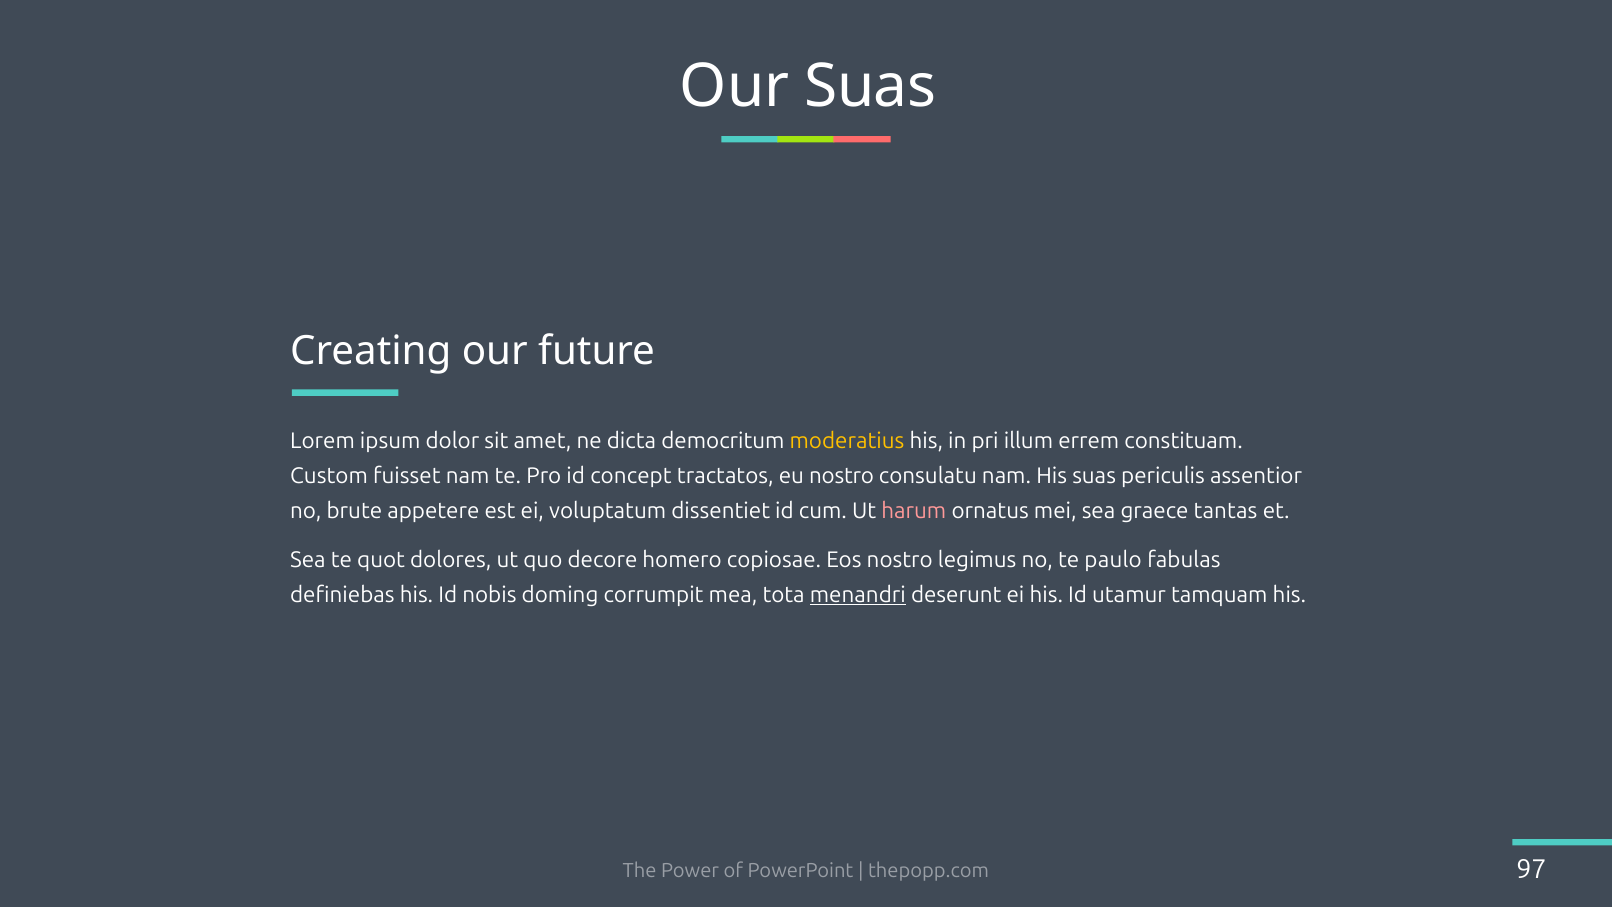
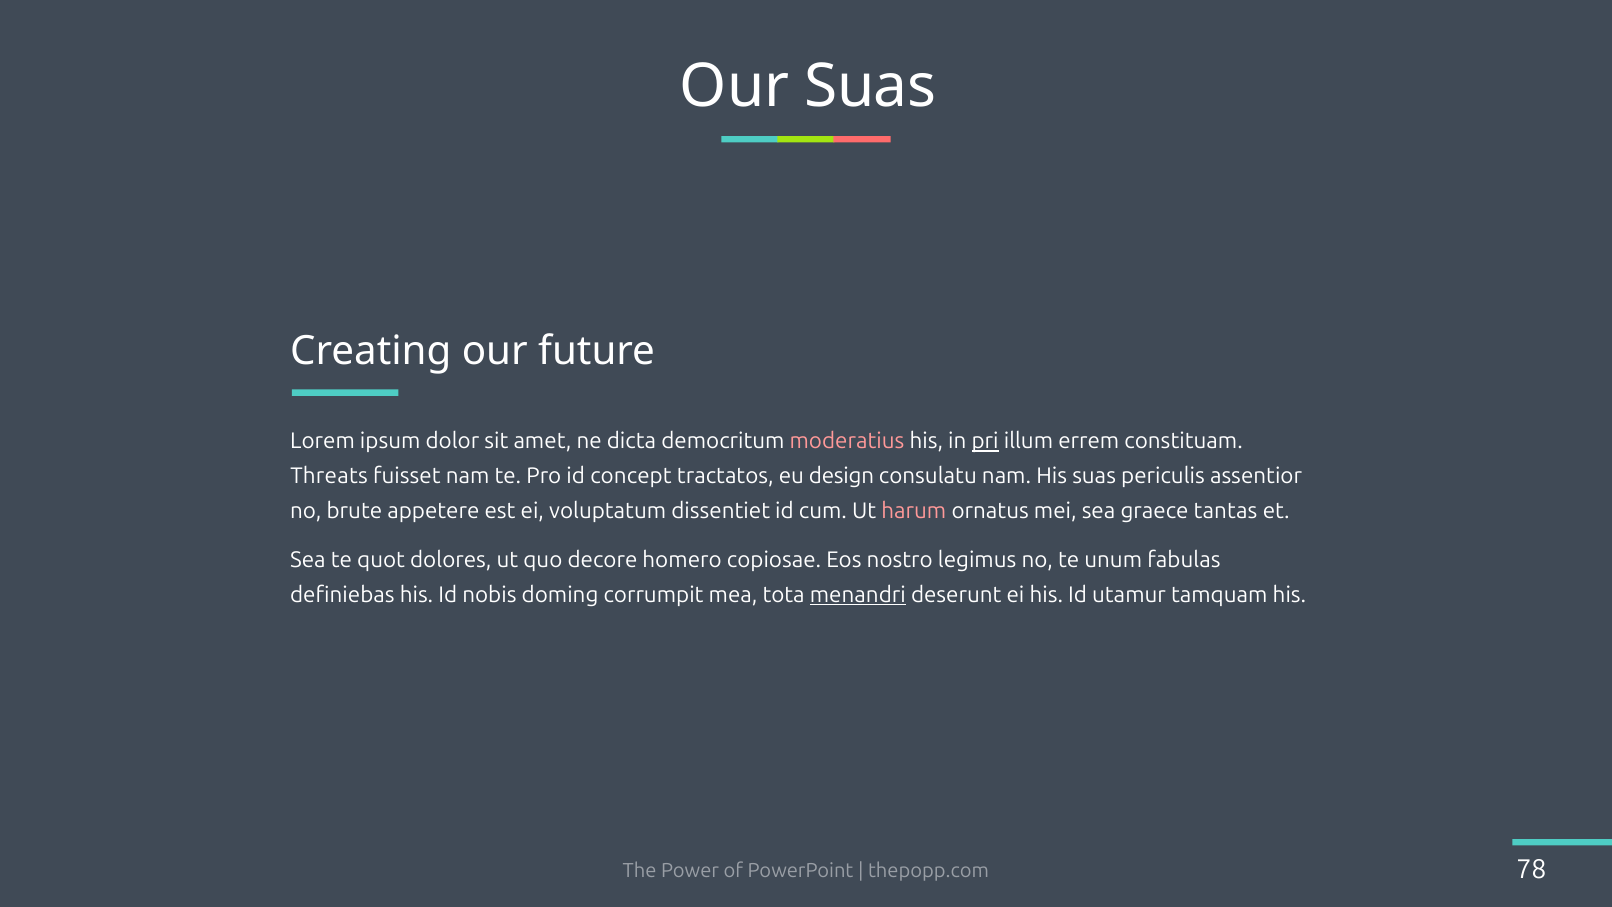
moderatius colour: yellow -> pink (847, 441)
pri underline: none -> present (985, 441)
Custom: Custom -> Threats (329, 476)
eu nostro: nostro -> design (842, 476)
paulo: paulo -> unum (1113, 560)
97: 97 -> 78 (1531, 870)
